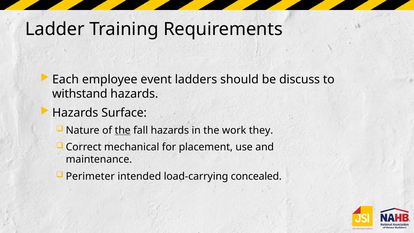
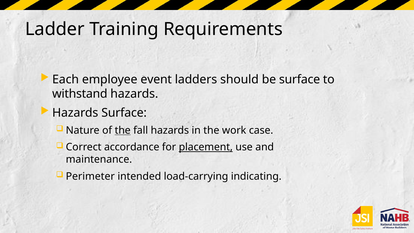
be discuss: discuss -> surface (300, 79)
they: they -> case (261, 130)
mechanical: mechanical -> accordance (132, 147)
placement underline: none -> present (206, 147)
concealed: concealed -> indicating (256, 176)
